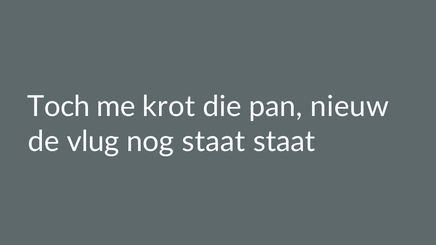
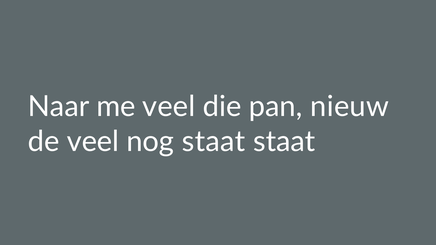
Toch: Toch -> Naar (59, 107)
me krot: krot -> veel (169, 107)
de vlug: vlug -> veel (93, 142)
